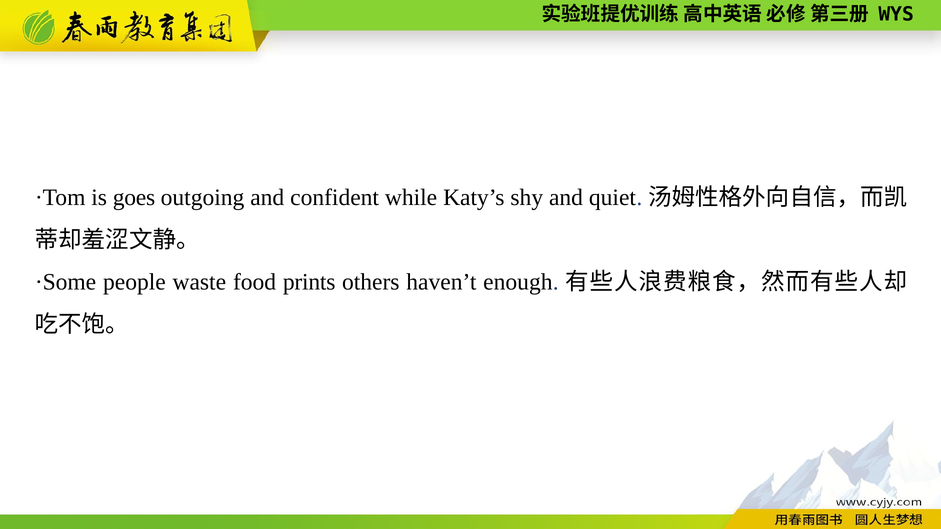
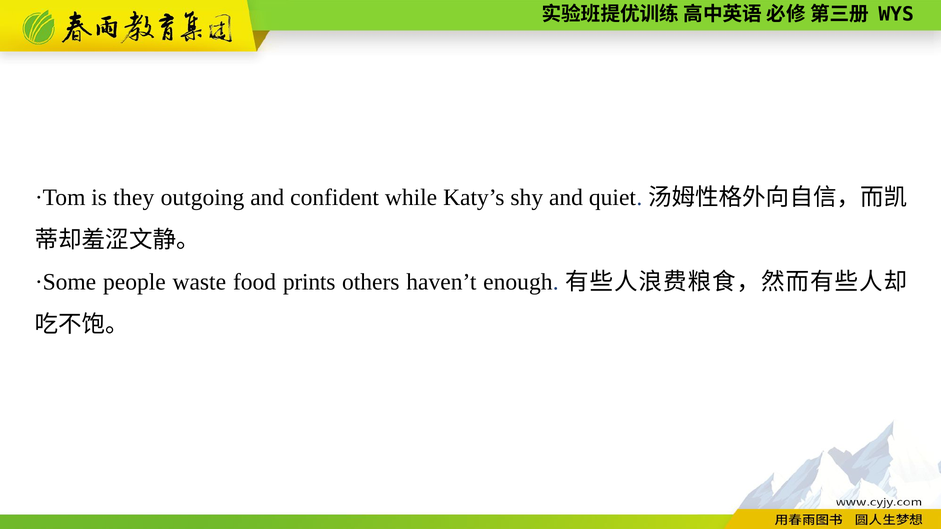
goes: goes -> they (134, 198)
